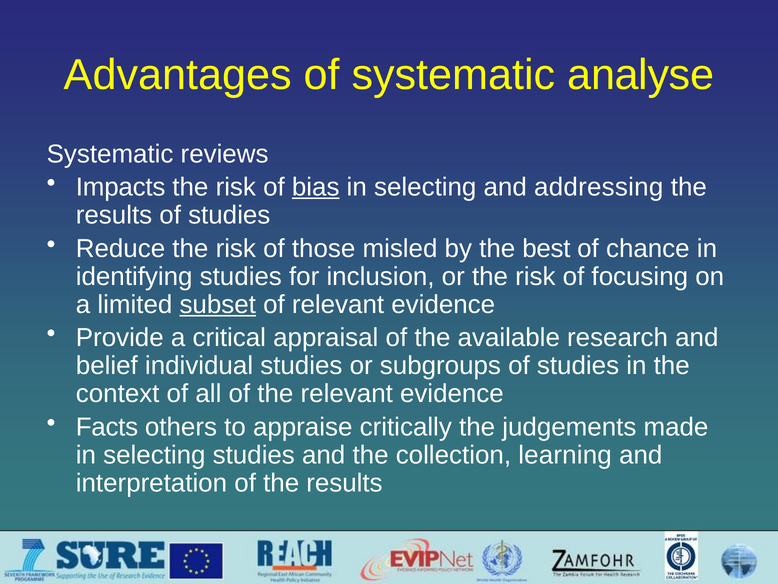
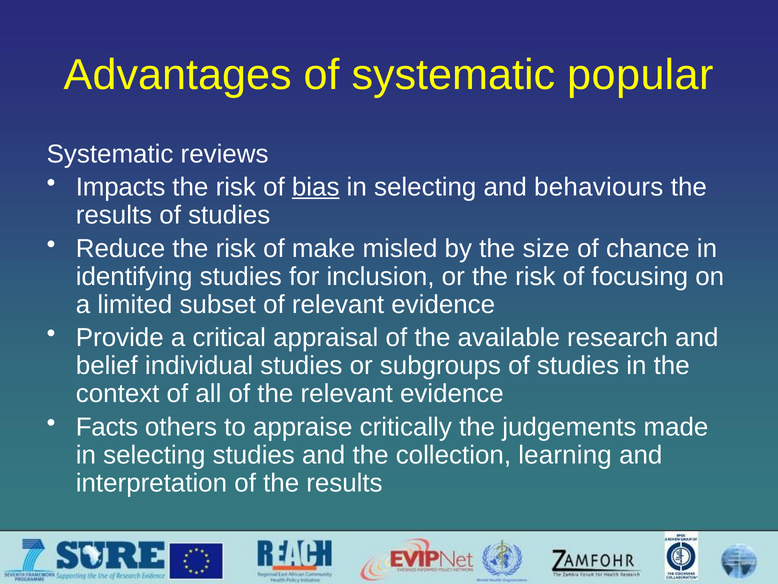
analyse: analyse -> popular (640, 75)
addressing: addressing -> behaviours (599, 187)
those: those -> make (324, 248)
best: best -> size (546, 248)
subset underline: present -> none (218, 304)
